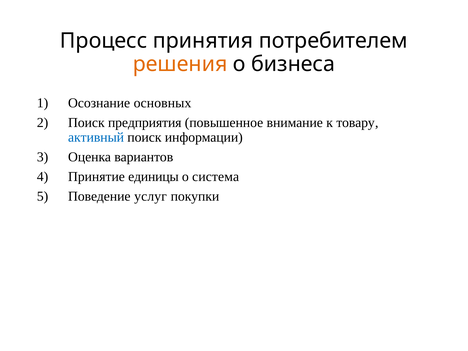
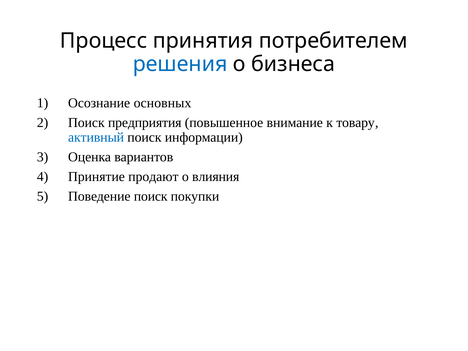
решения colour: orange -> blue (180, 64)
единицы: единицы -> продают (153, 177)
система: система -> влияния (216, 177)
Поведение услуг: услуг -> поиск (151, 196)
